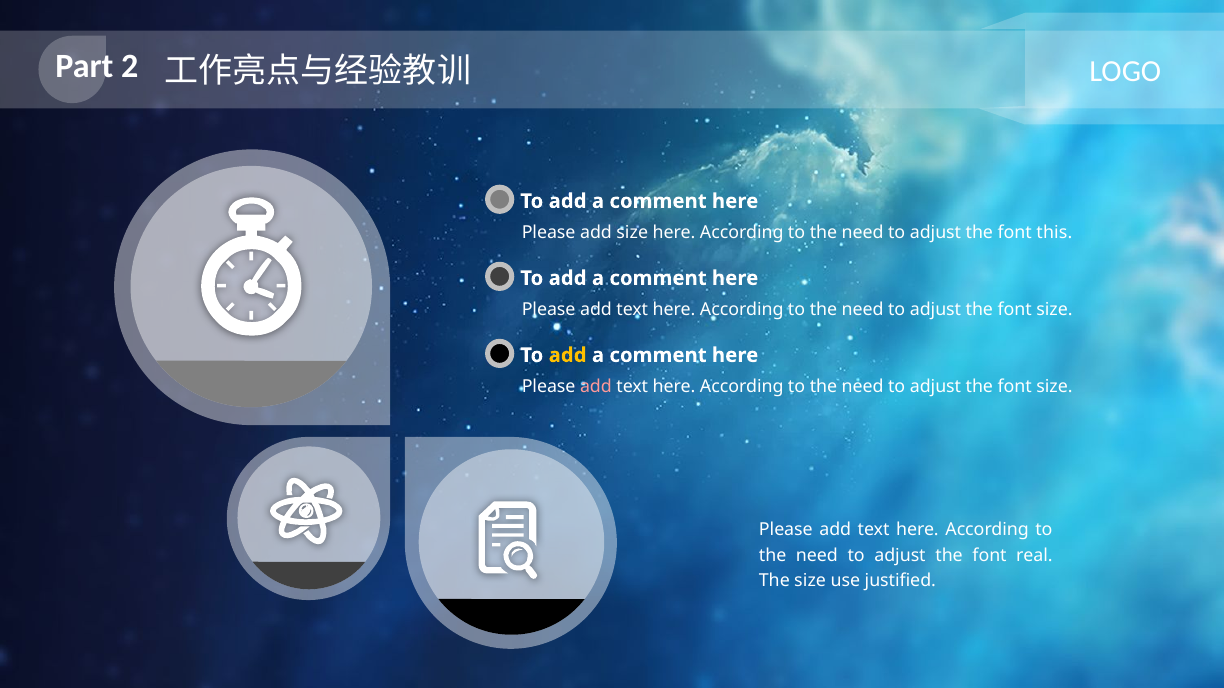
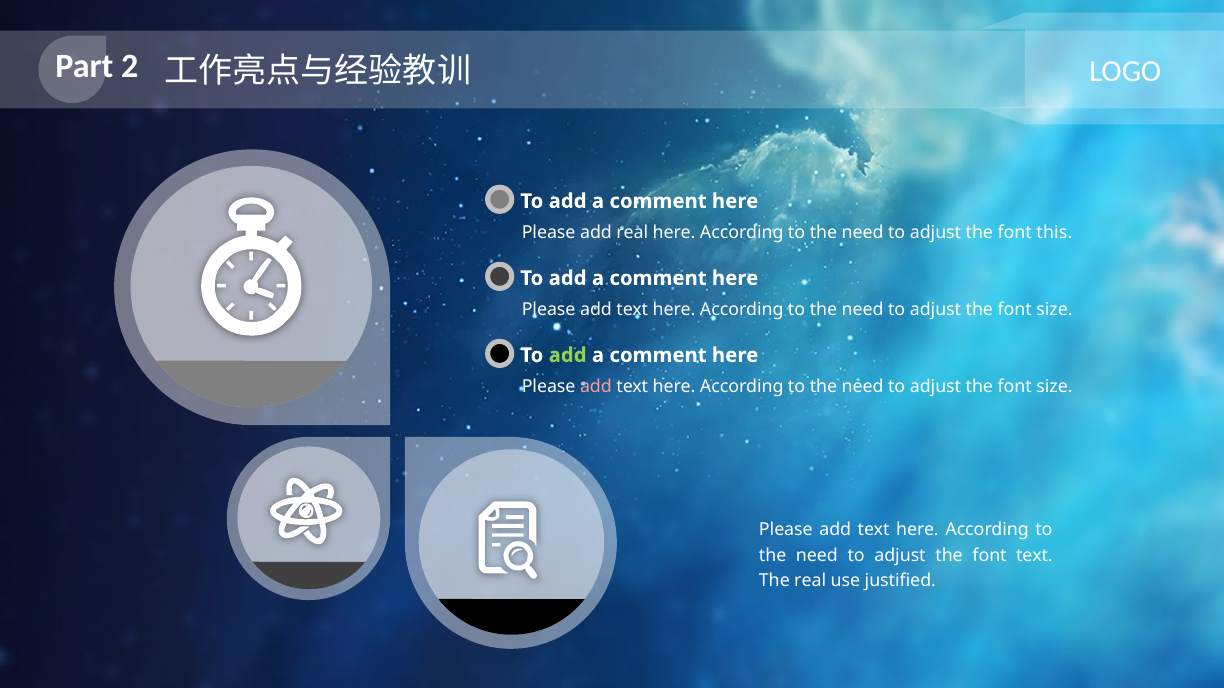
add size: size -> real (632, 233)
add colour: yellow -> light green (568, 356)
font real: real -> text (1034, 556)
The size: size -> real (810, 581)
